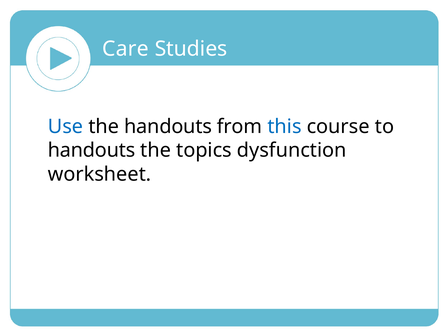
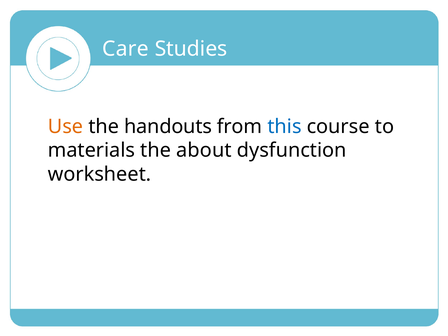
Use colour: blue -> orange (66, 126)
handouts: handouts -> materials (91, 150)
topics: topics -> about (204, 150)
